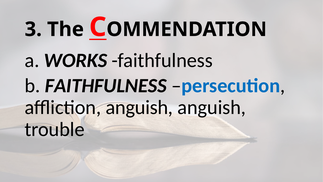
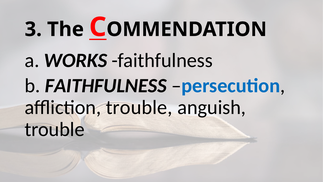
affliction anguish: anguish -> trouble (139, 107)
